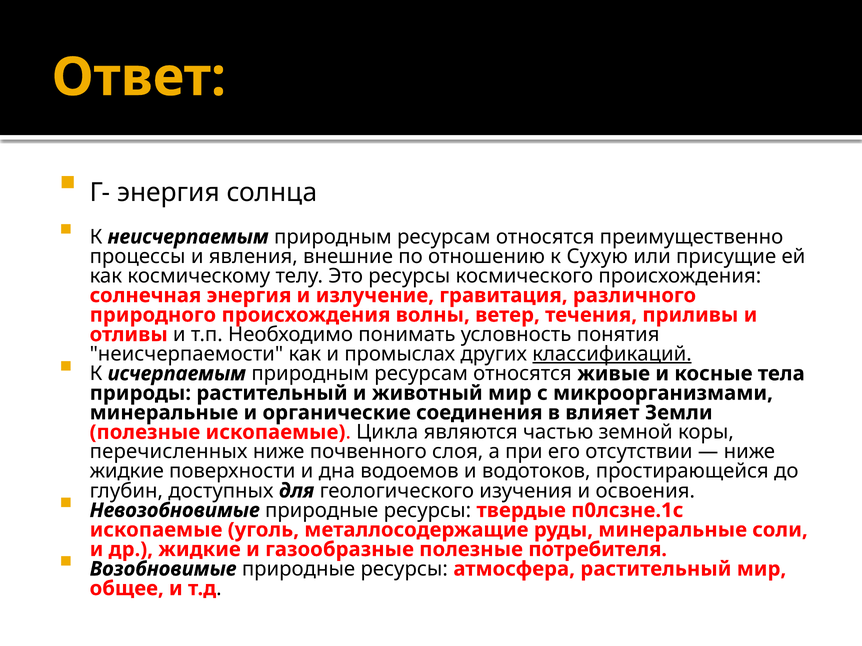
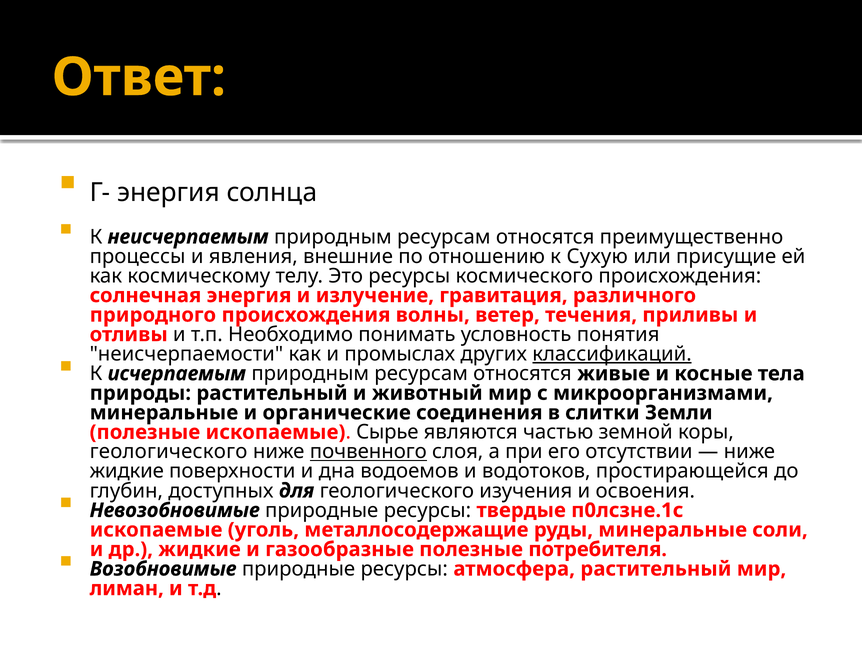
влияет: влияет -> слитки (602, 413)
Цикла: Цикла -> Сырье (387, 433)
перечисленных: перечисленных -> геологического (169, 452)
почвенного underline: none -> present (368, 452)
общее: общее -> лиман (127, 589)
